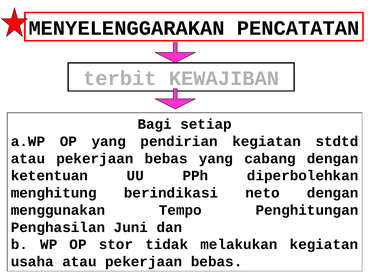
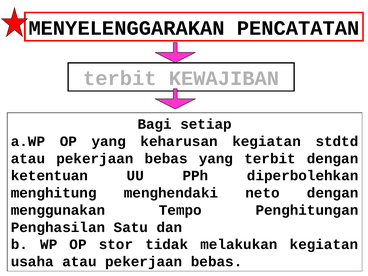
pendirian: pendirian -> keharusan (179, 141)
yang cabang: cabang -> terbit (270, 159)
berindikasi: berindikasi -> menghendaki (171, 193)
Juni: Juni -> Satu (131, 227)
